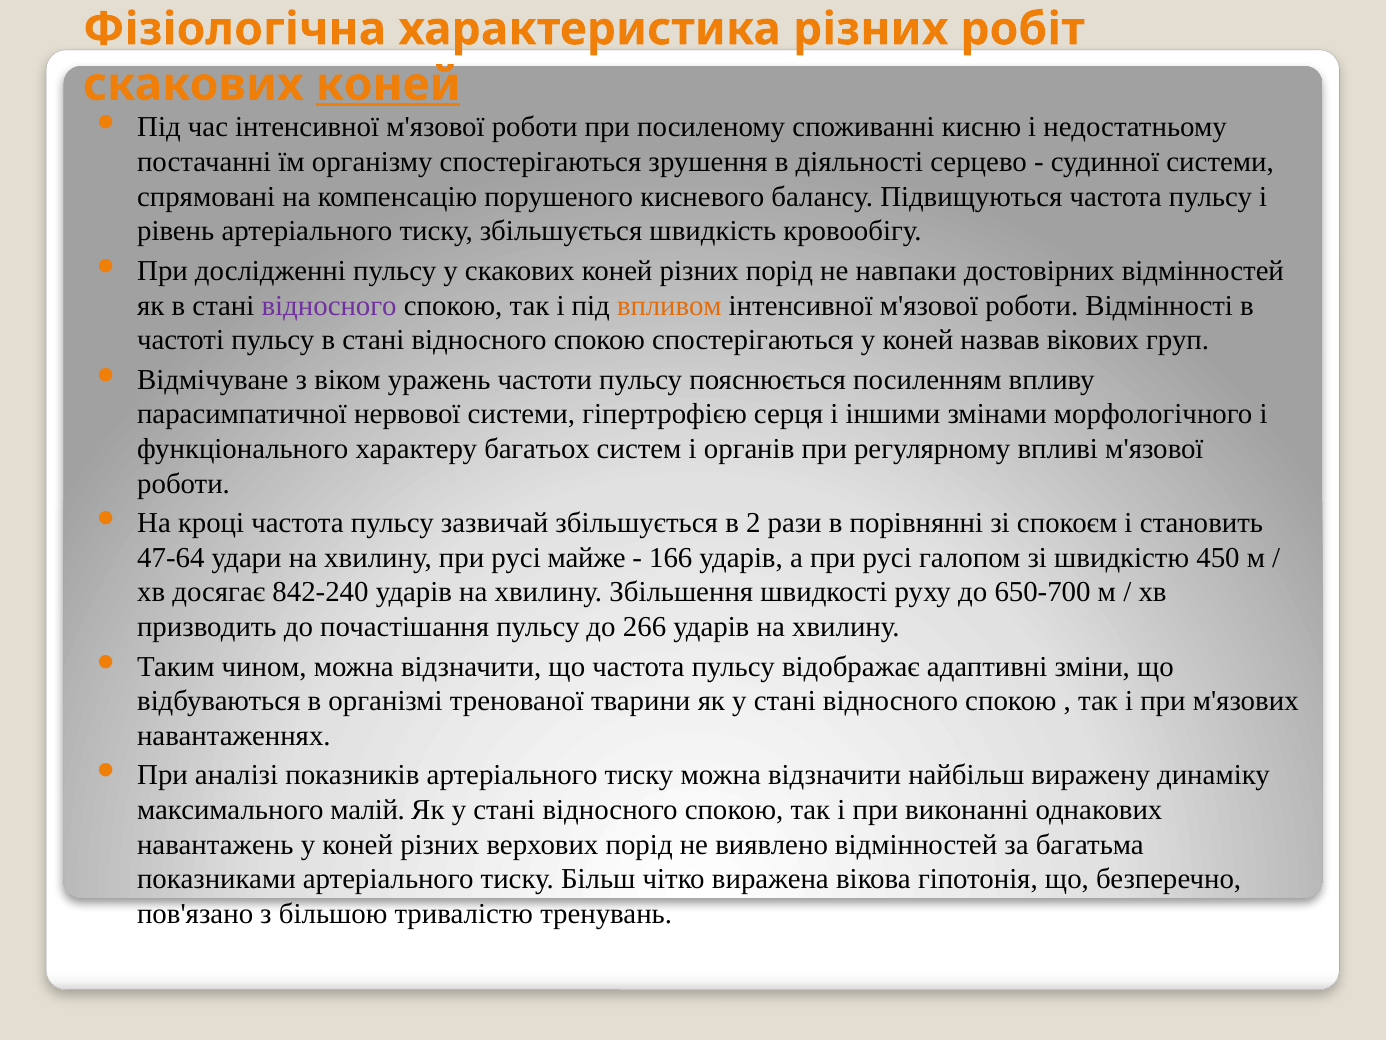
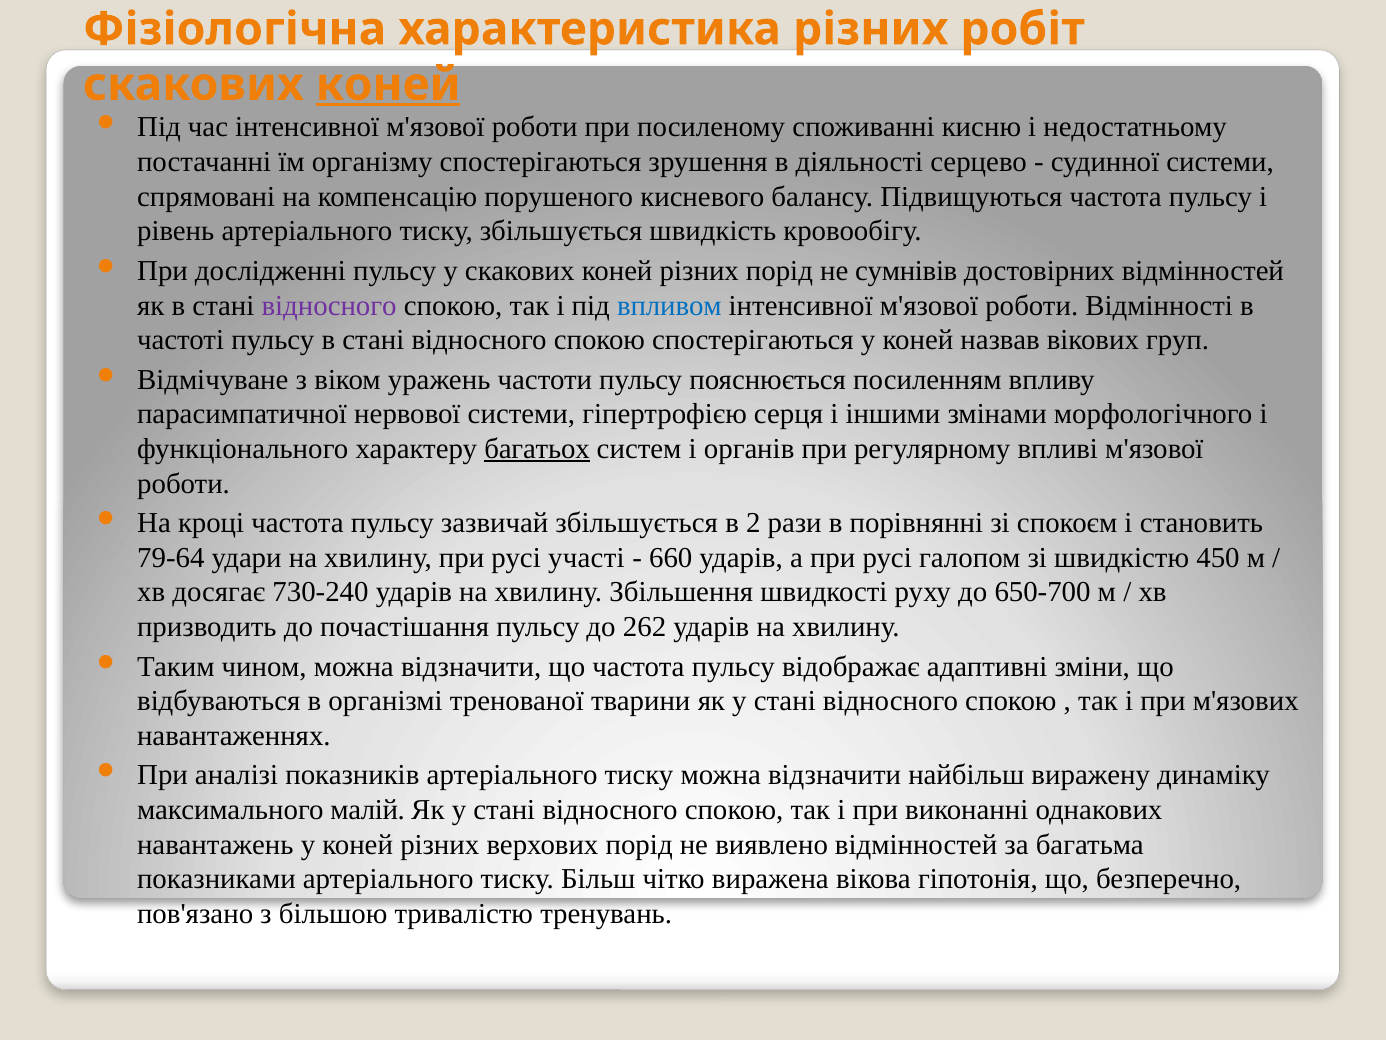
навпаки: навпаки -> сумнівів (906, 271)
впливом colour: orange -> blue (669, 305)
багатьох underline: none -> present (537, 449)
47-64: 47-64 -> 79-64 (171, 557)
майже: майже -> участі (586, 557)
166: 166 -> 660 (671, 557)
842-240: 842-240 -> 730-240 (320, 592)
266: 266 -> 262 (645, 627)
